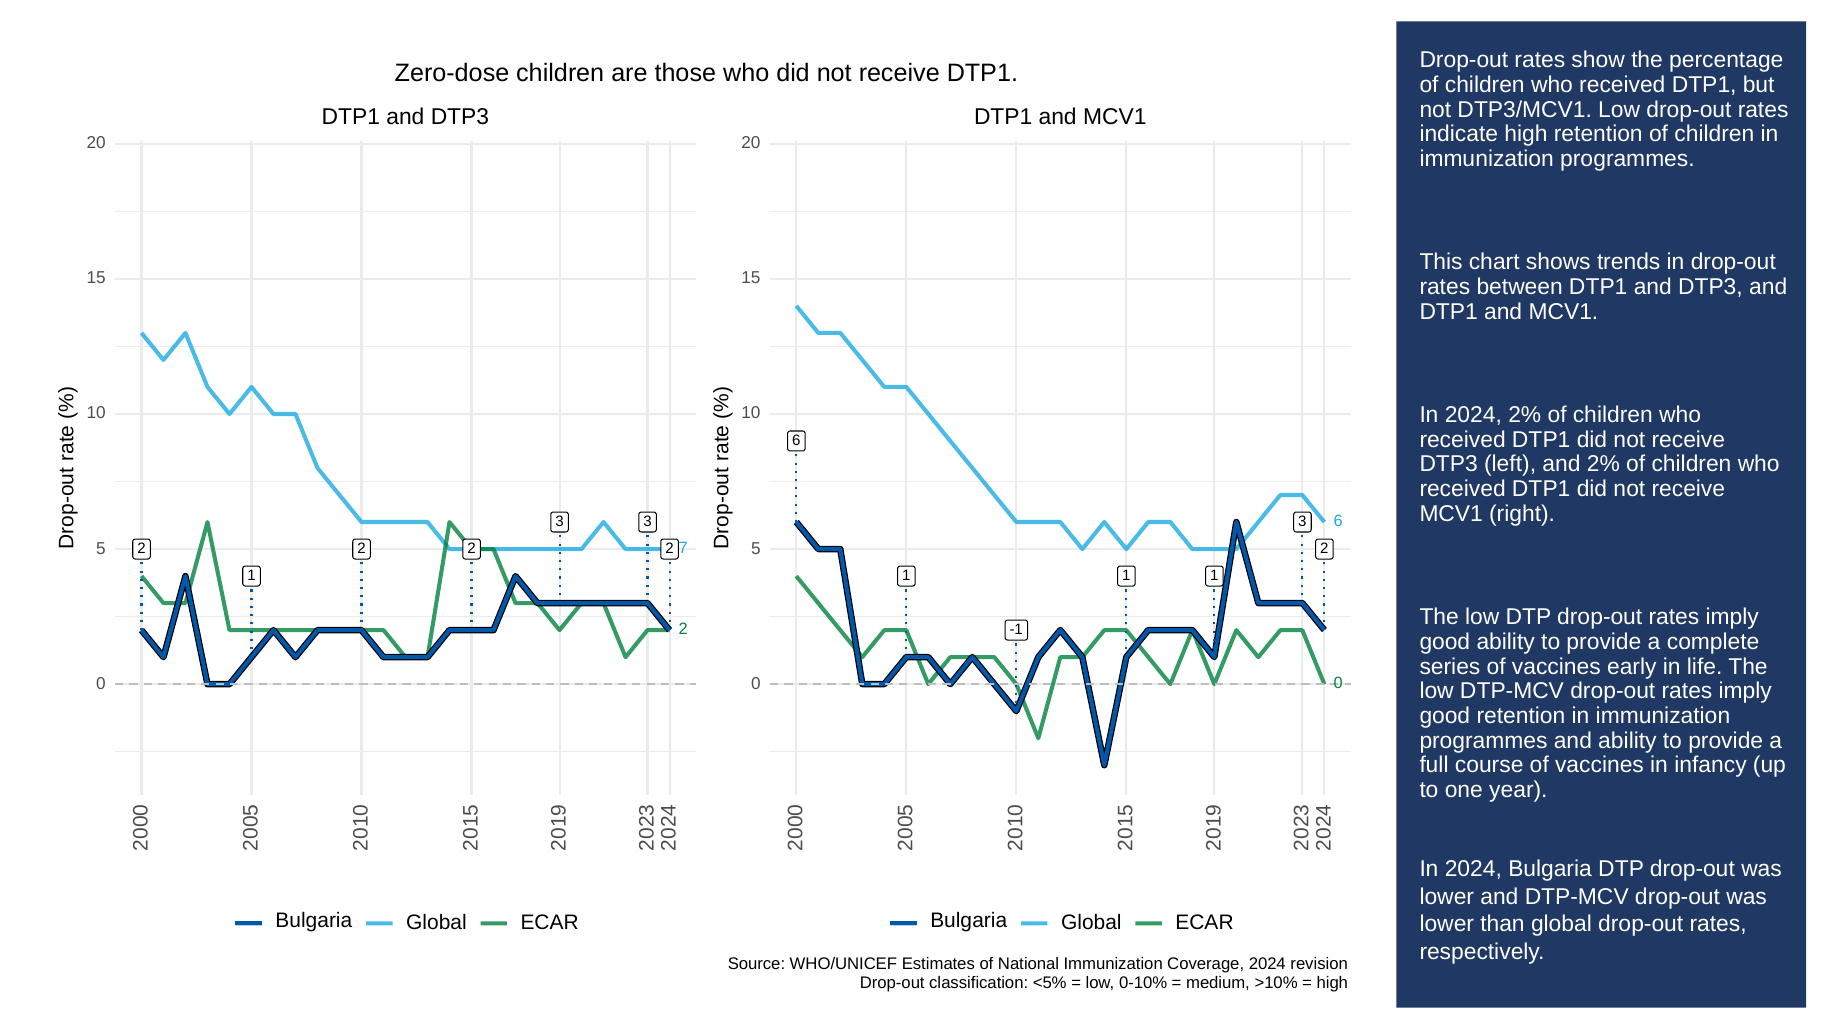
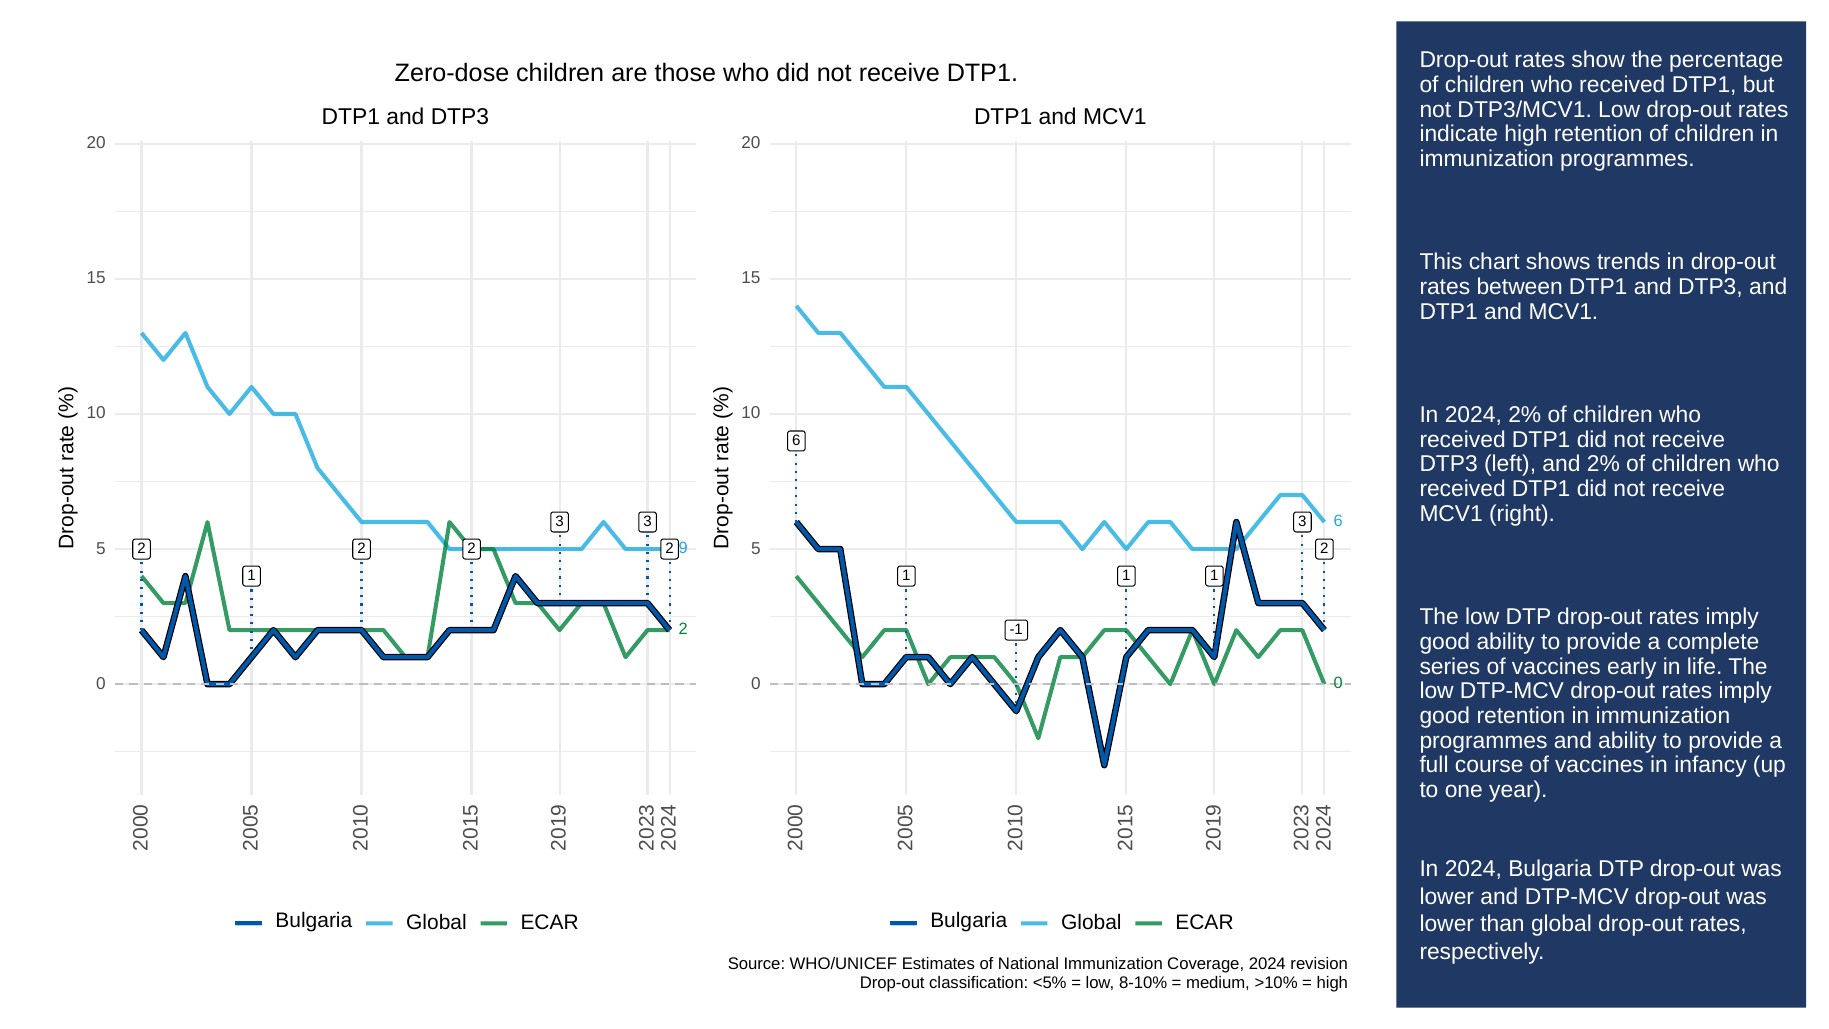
2 7: 7 -> 9 (683, 548)
0-10%: 0-10% -> 8-10% (1143, 982)
